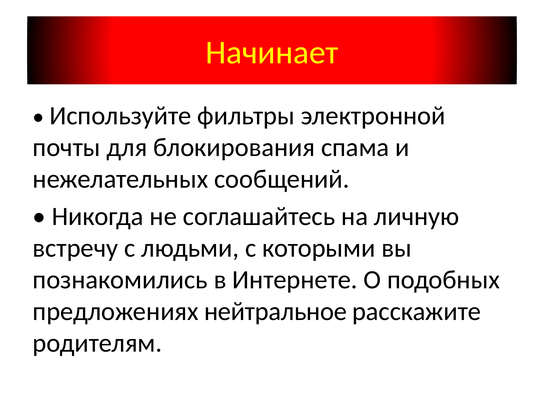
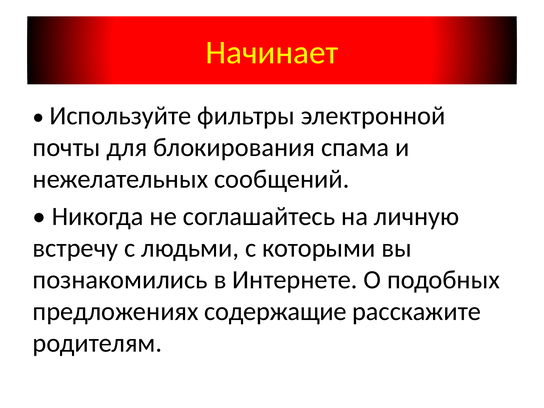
нейтральное: нейтральное -> содержащие (275, 312)
